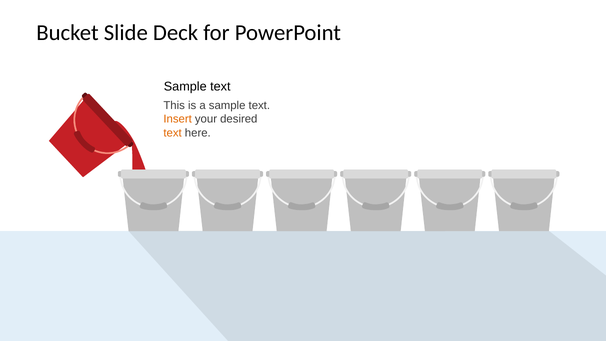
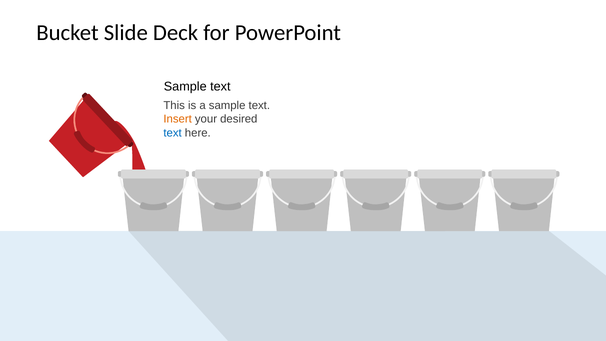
text colour: orange -> blue (173, 133)
